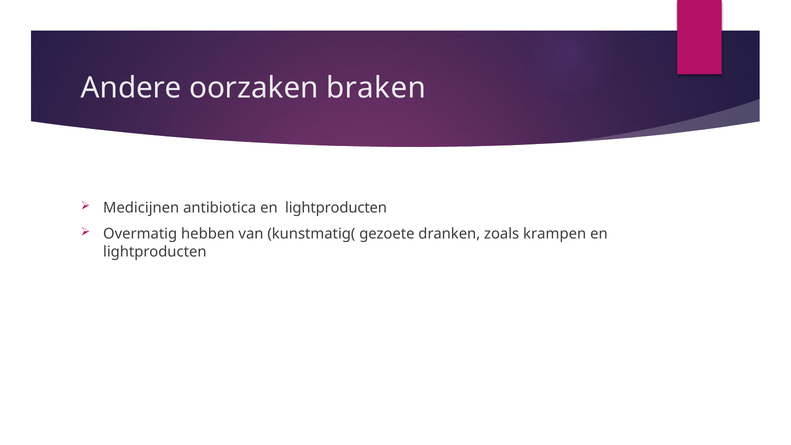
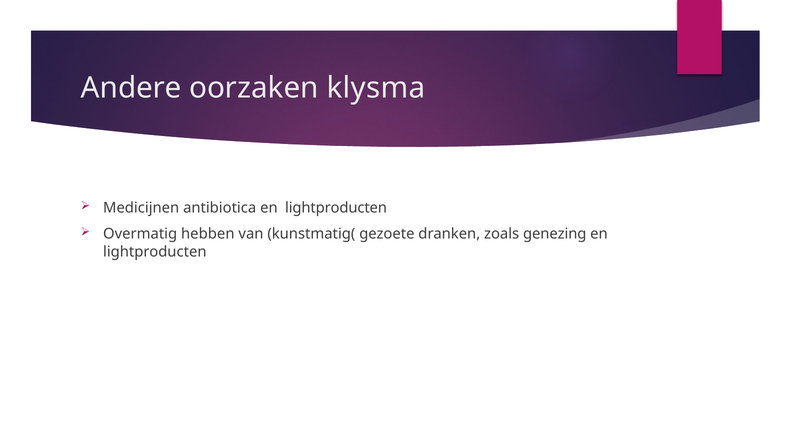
braken: braken -> klysma (376, 88)
krampen: krampen -> genezing (555, 234)
